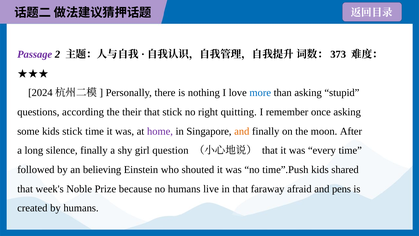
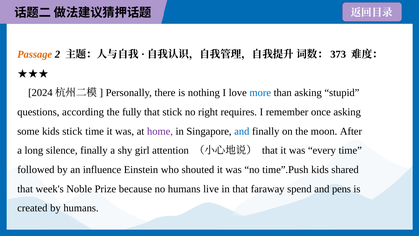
Passage colour: purple -> orange (35, 54)
their: their -> fully (132, 112)
quitting: quitting -> requires (239, 112)
and colour: orange -> blue (242, 131)
question: question -> attention (171, 150)
believing: believing -> influence (102, 169)
afraid: afraid -> spend (299, 189)
